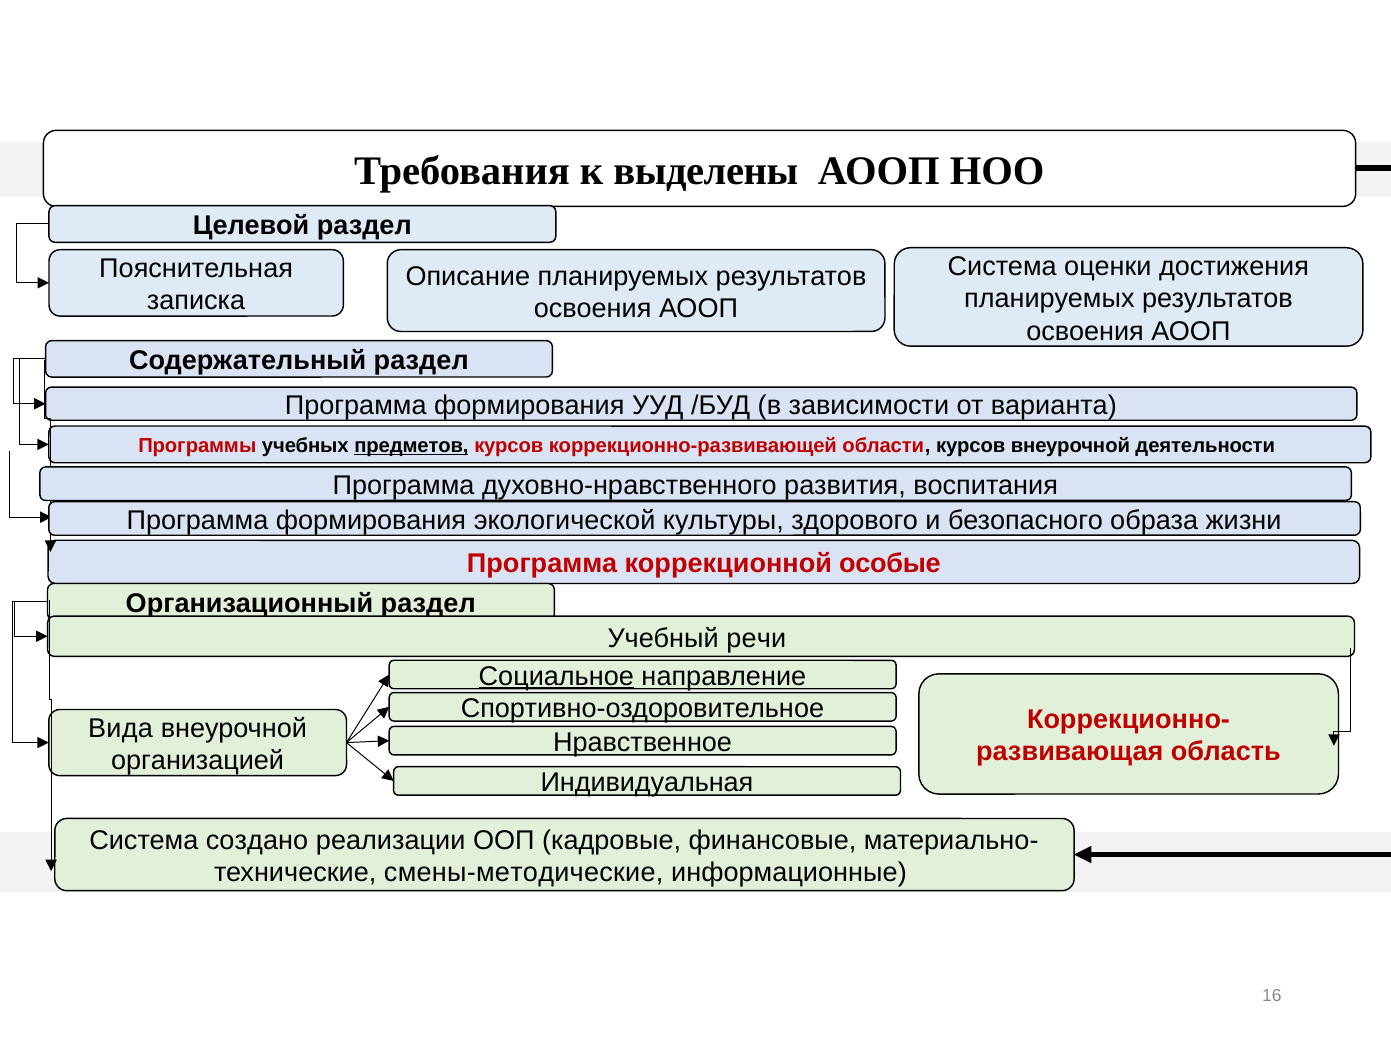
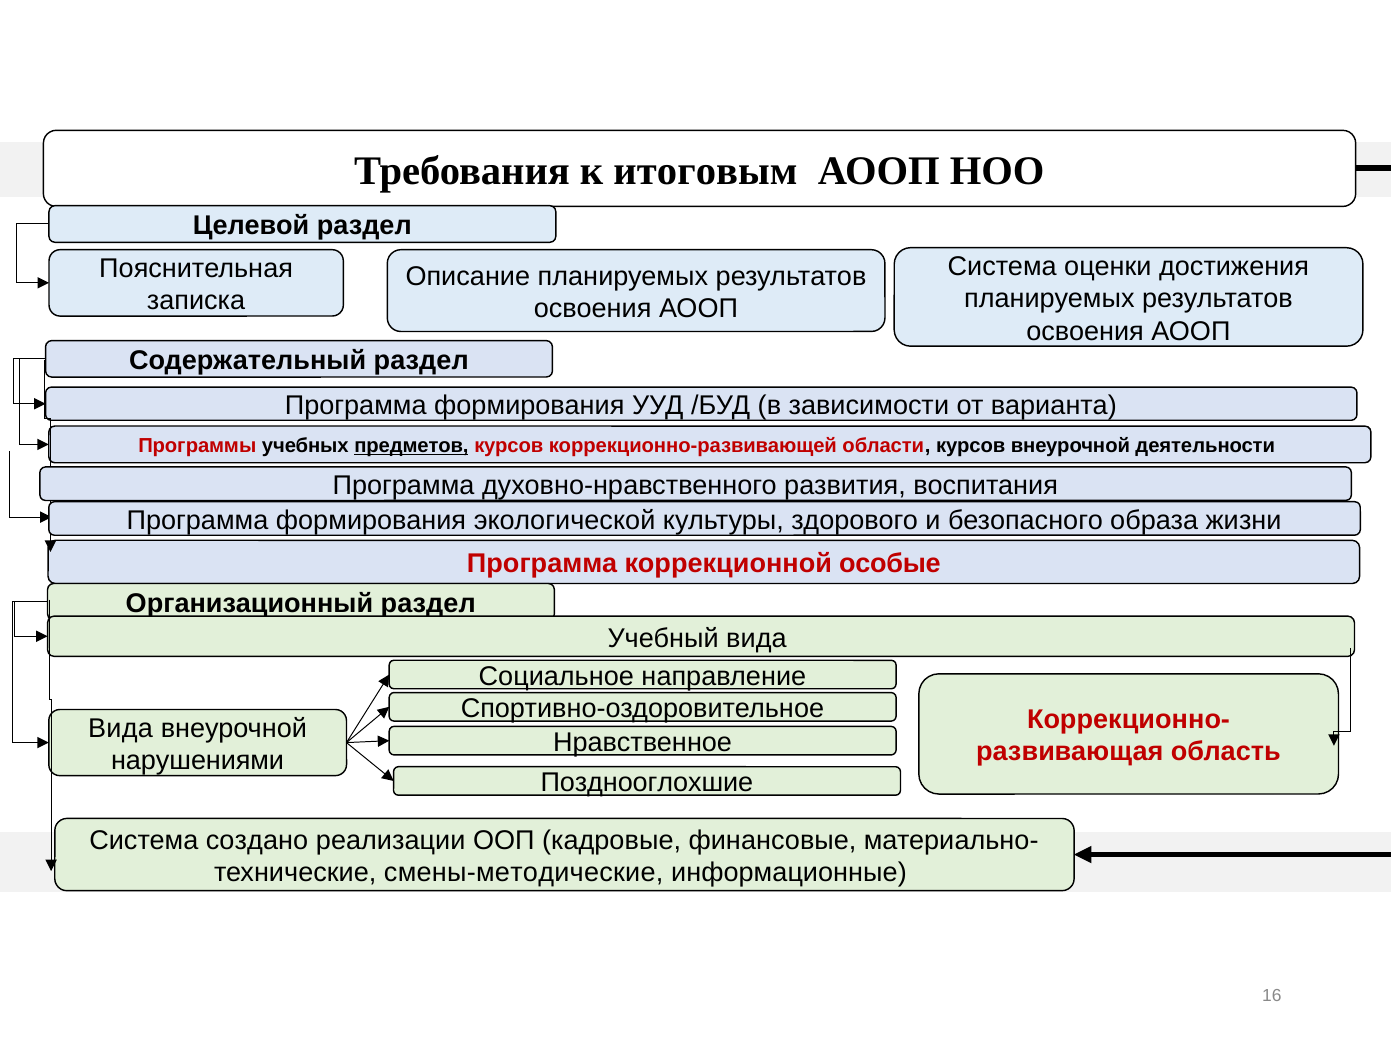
выделены: выделены -> итоговым (705, 171)
Учебный речи: речи -> вида (756, 638)
Социальное underline: present -> none (556, 677)
организацией: организацией -> нарушениями (198, 761)
Индивидуальная: Индивидуальная -> Позднооглохшие (647, 783)
